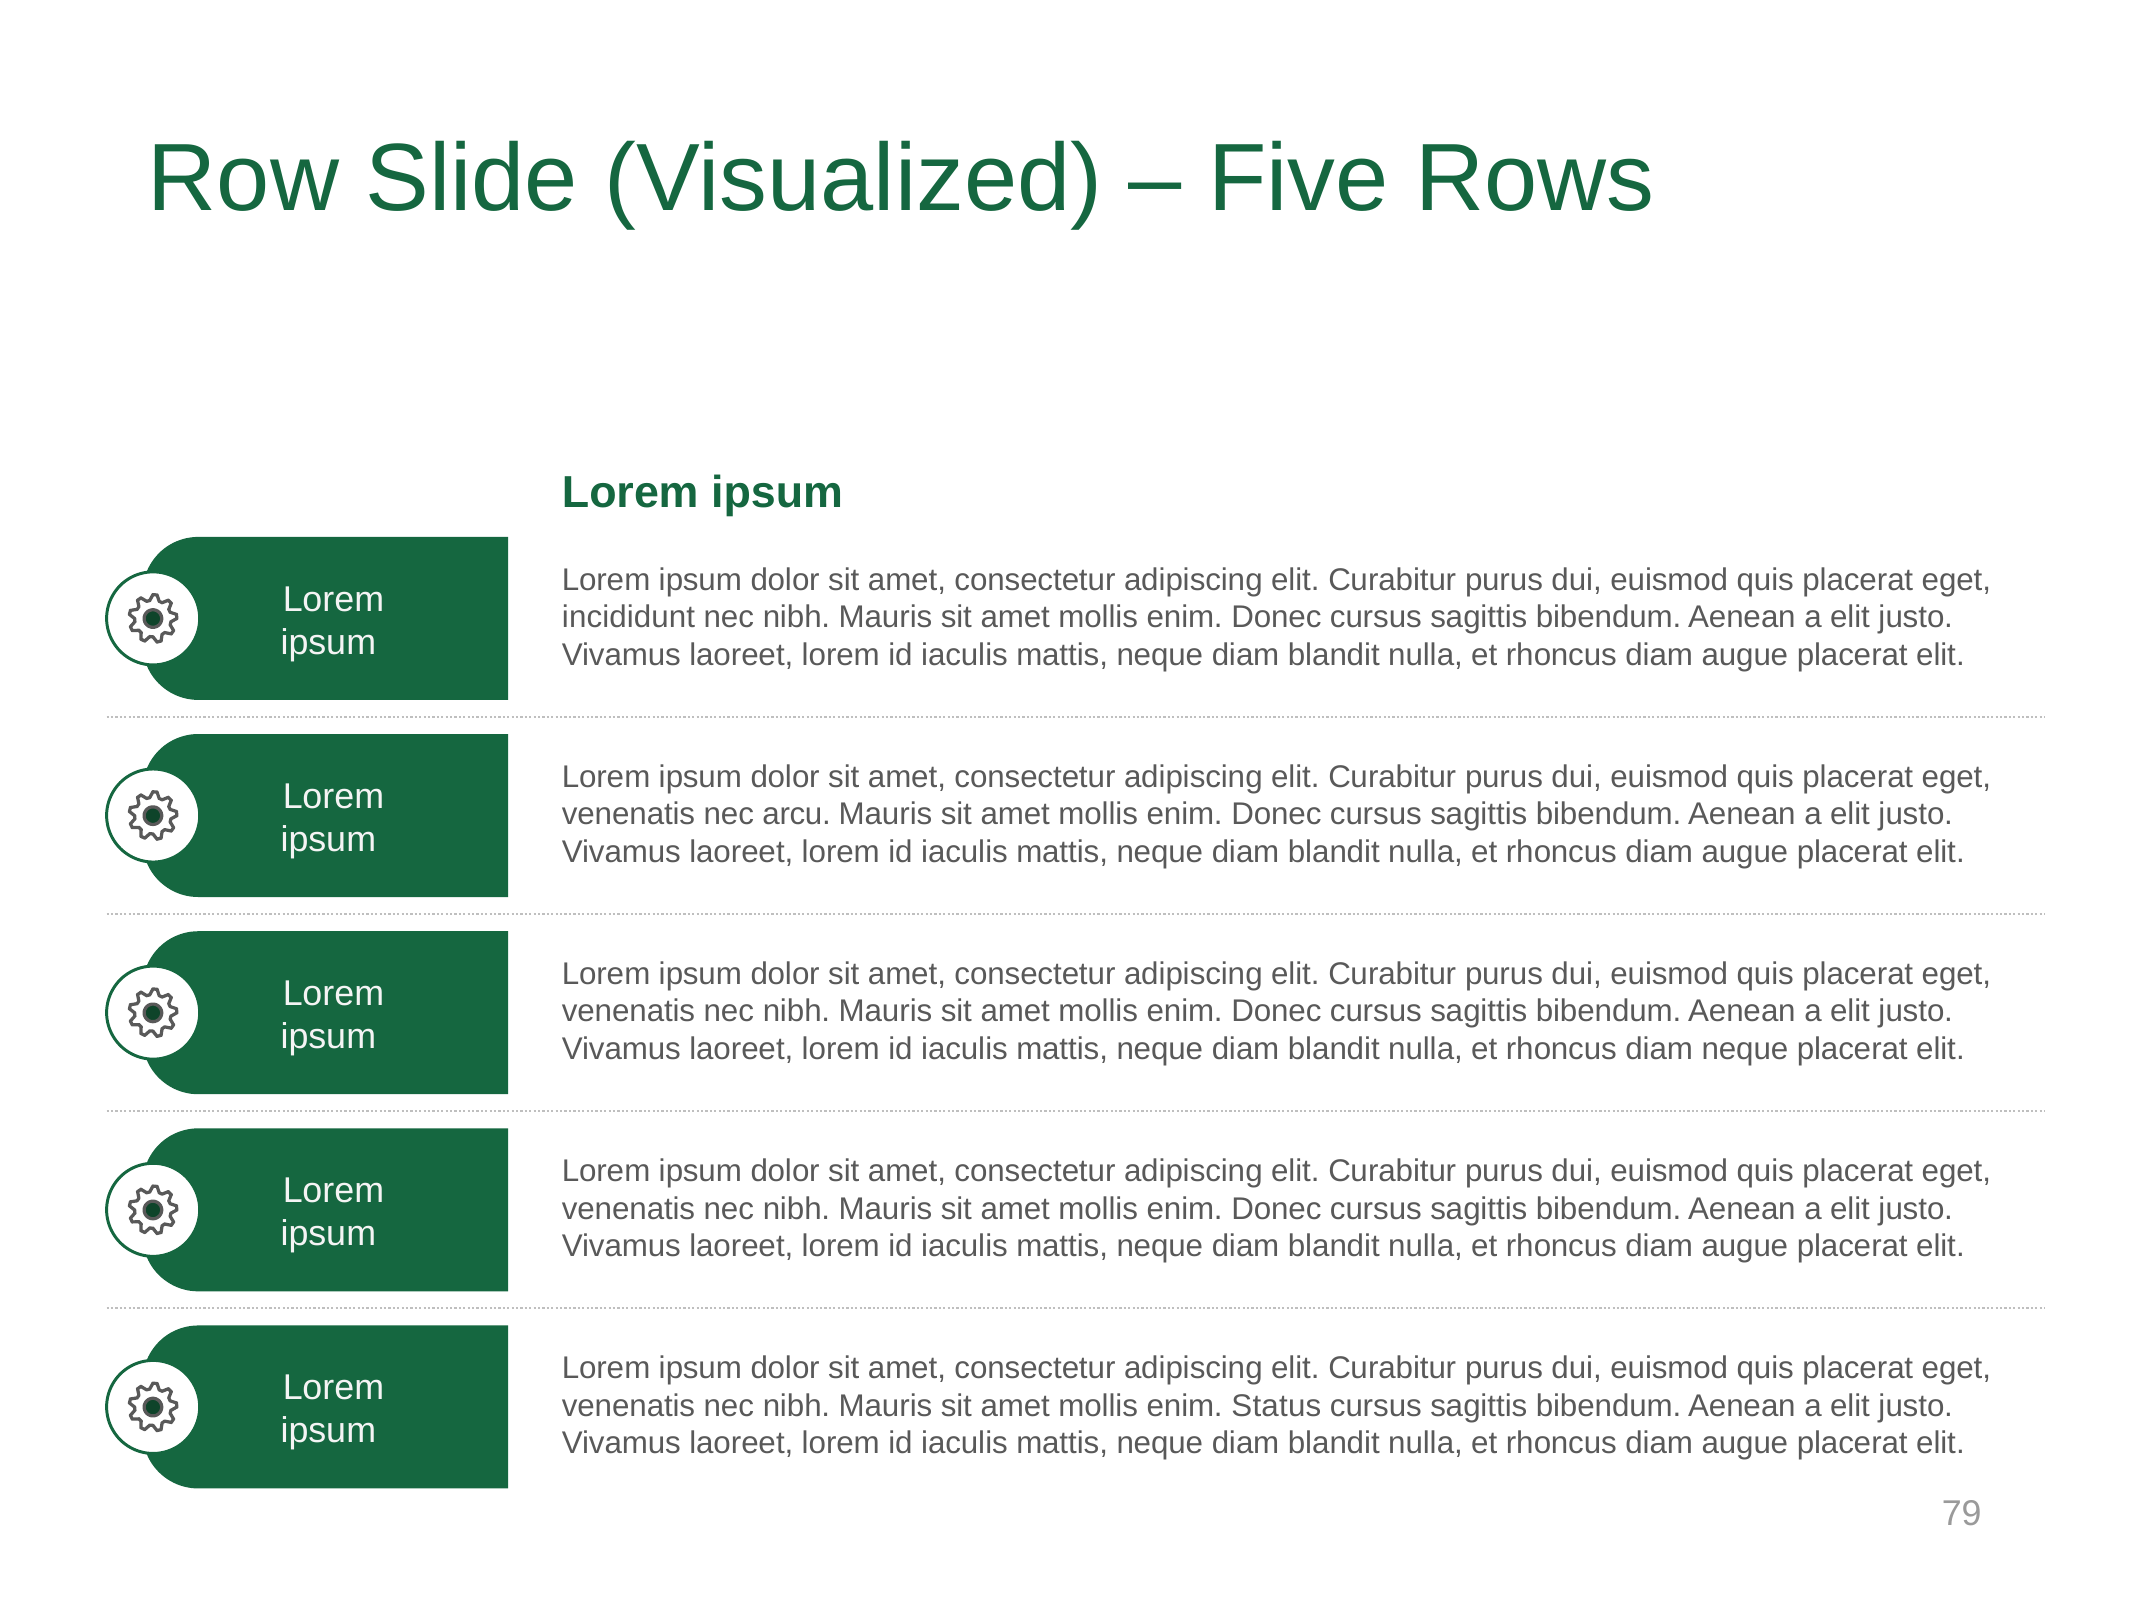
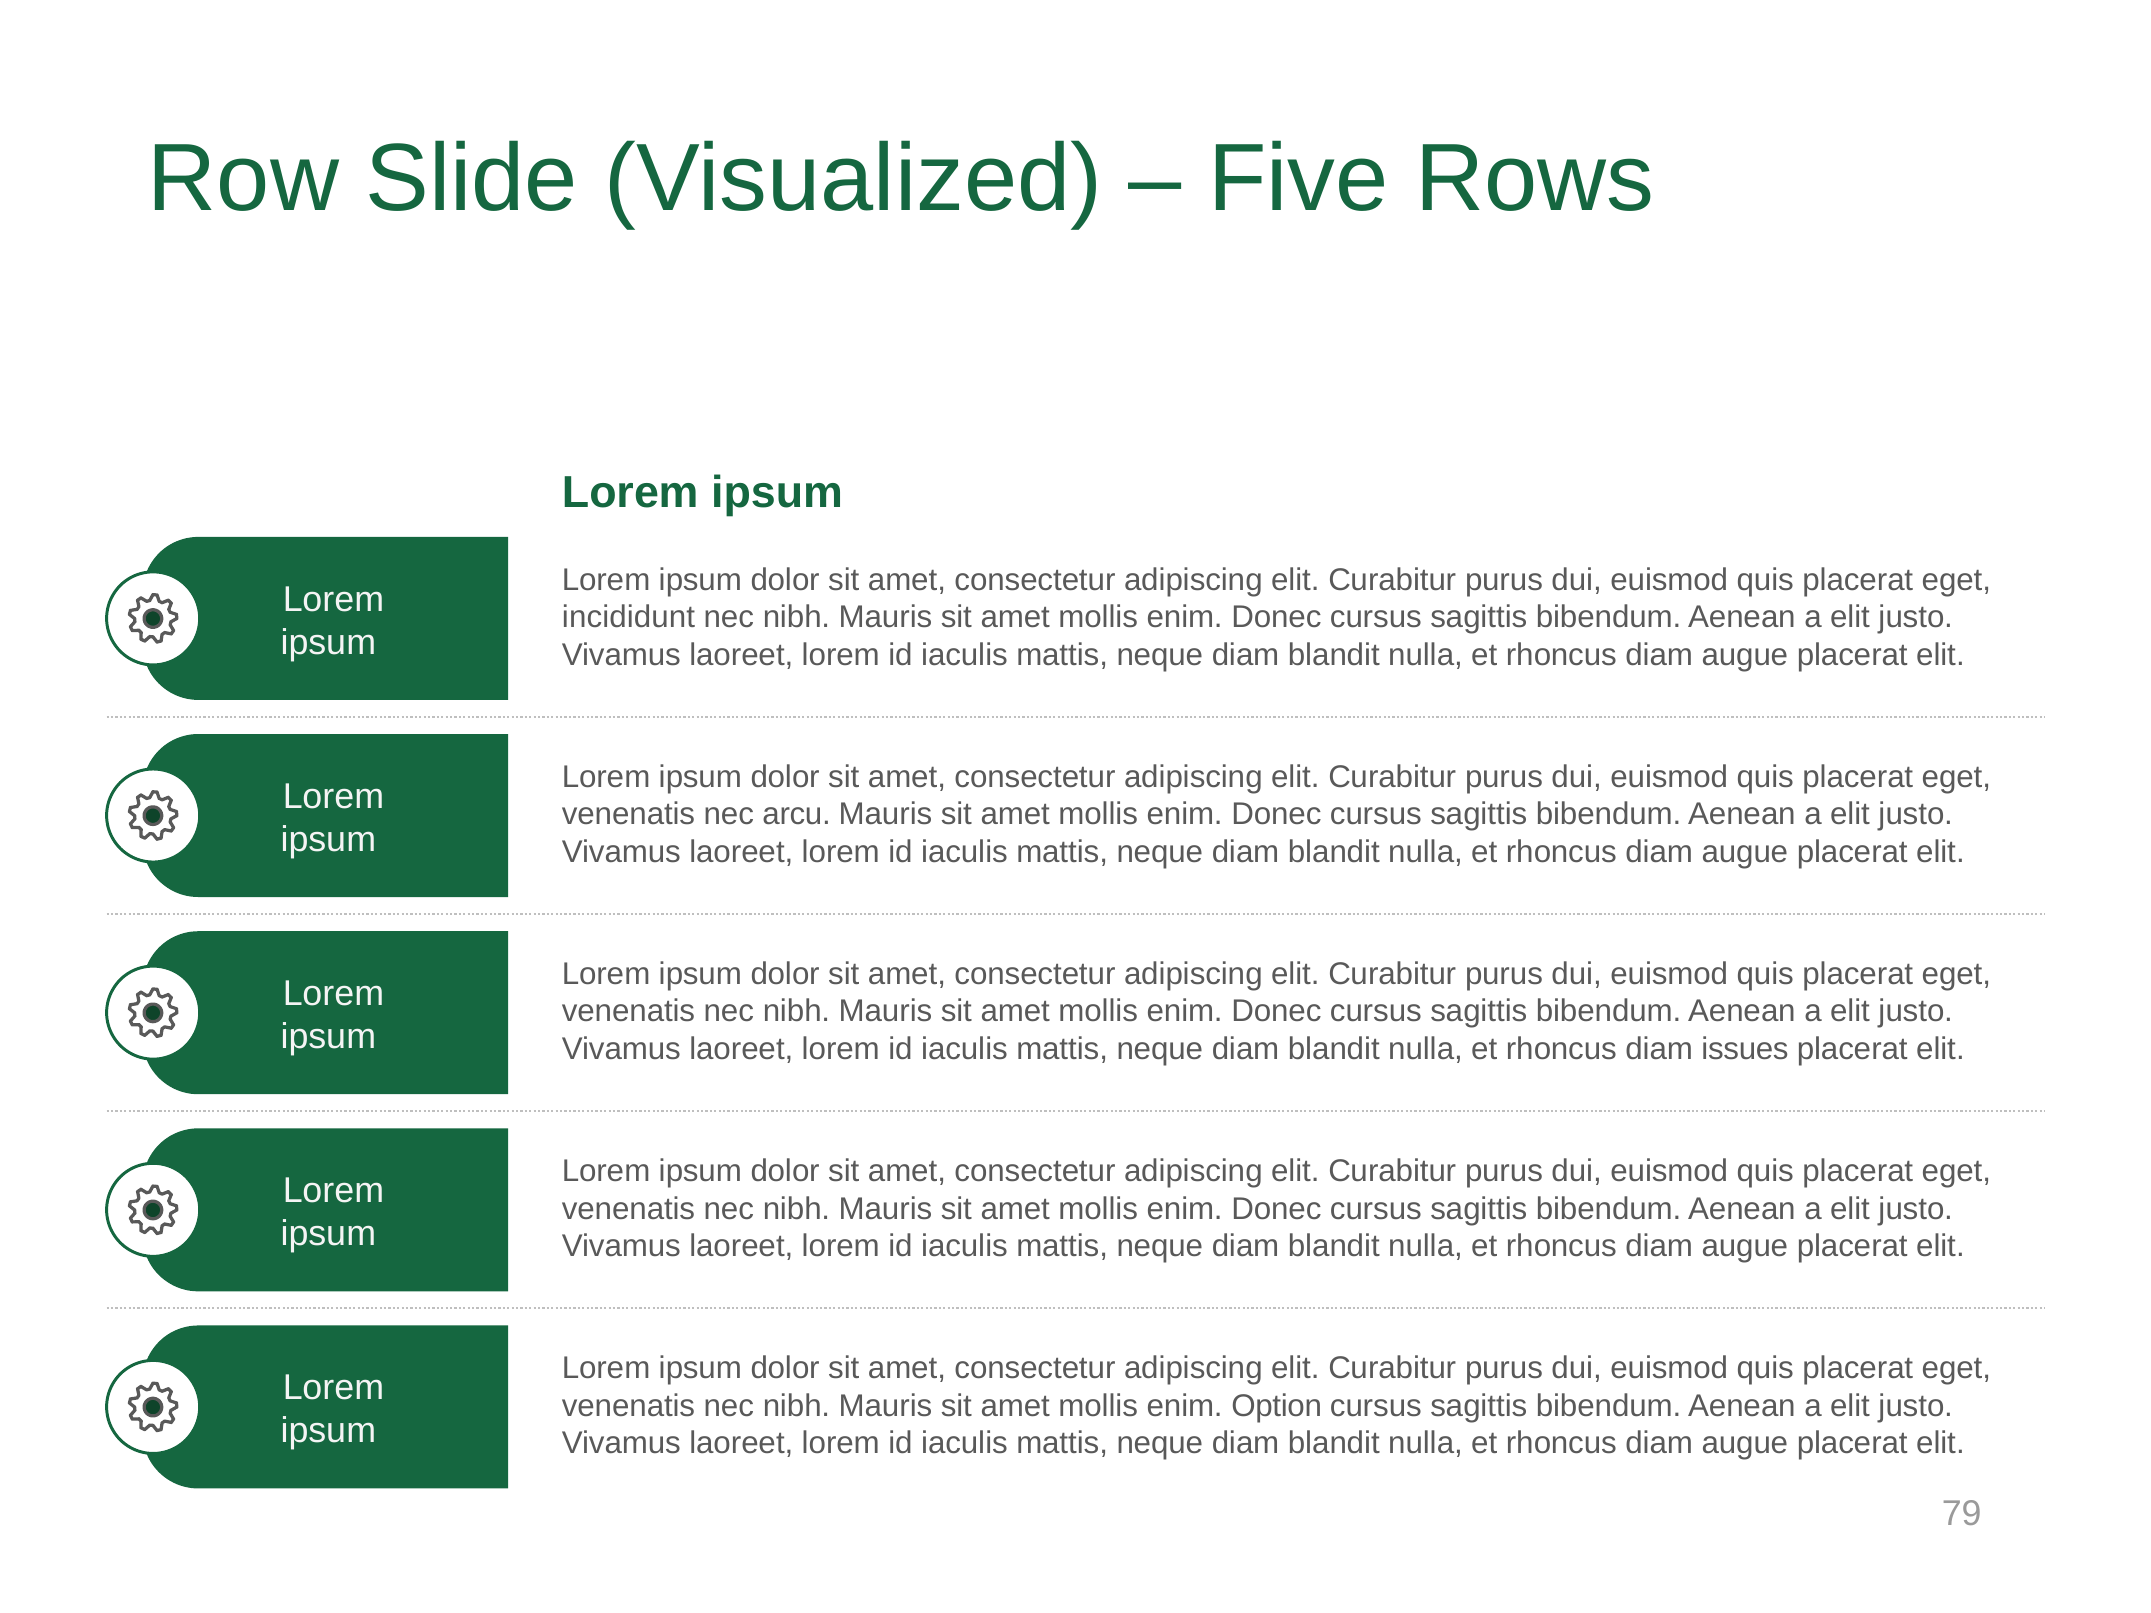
diam neque: neque -> issues (1745, 1049)
Status: Status -> Option (1277, 1406)
